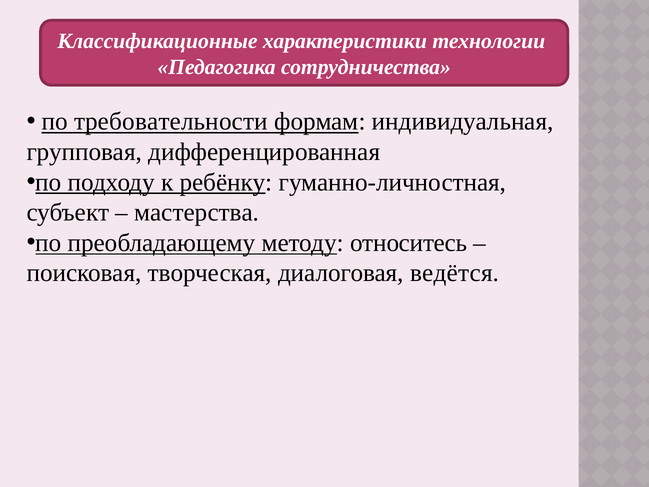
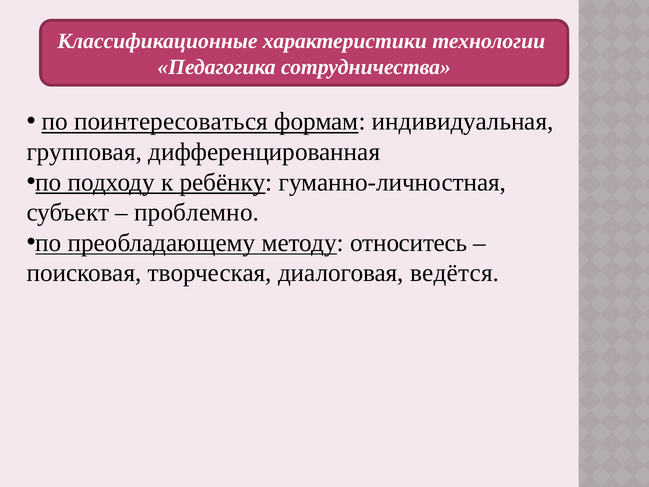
требовательности: требовательности -> поинтересоваться (171, 121)
мастерства: мастерства -> проблемно (197, 212)
